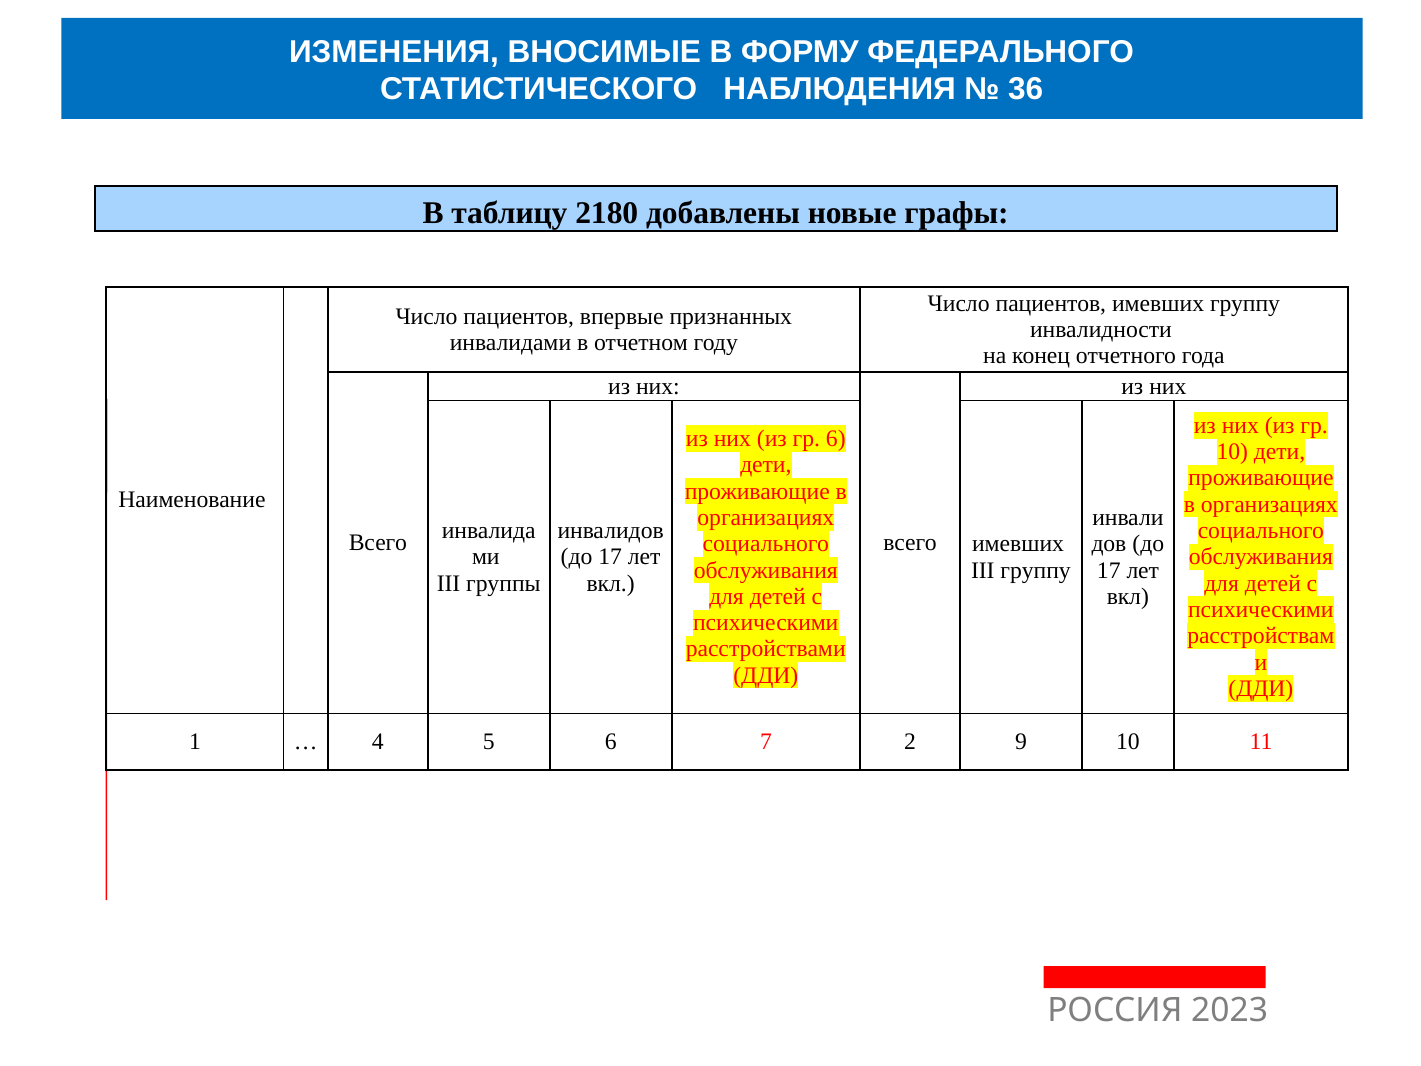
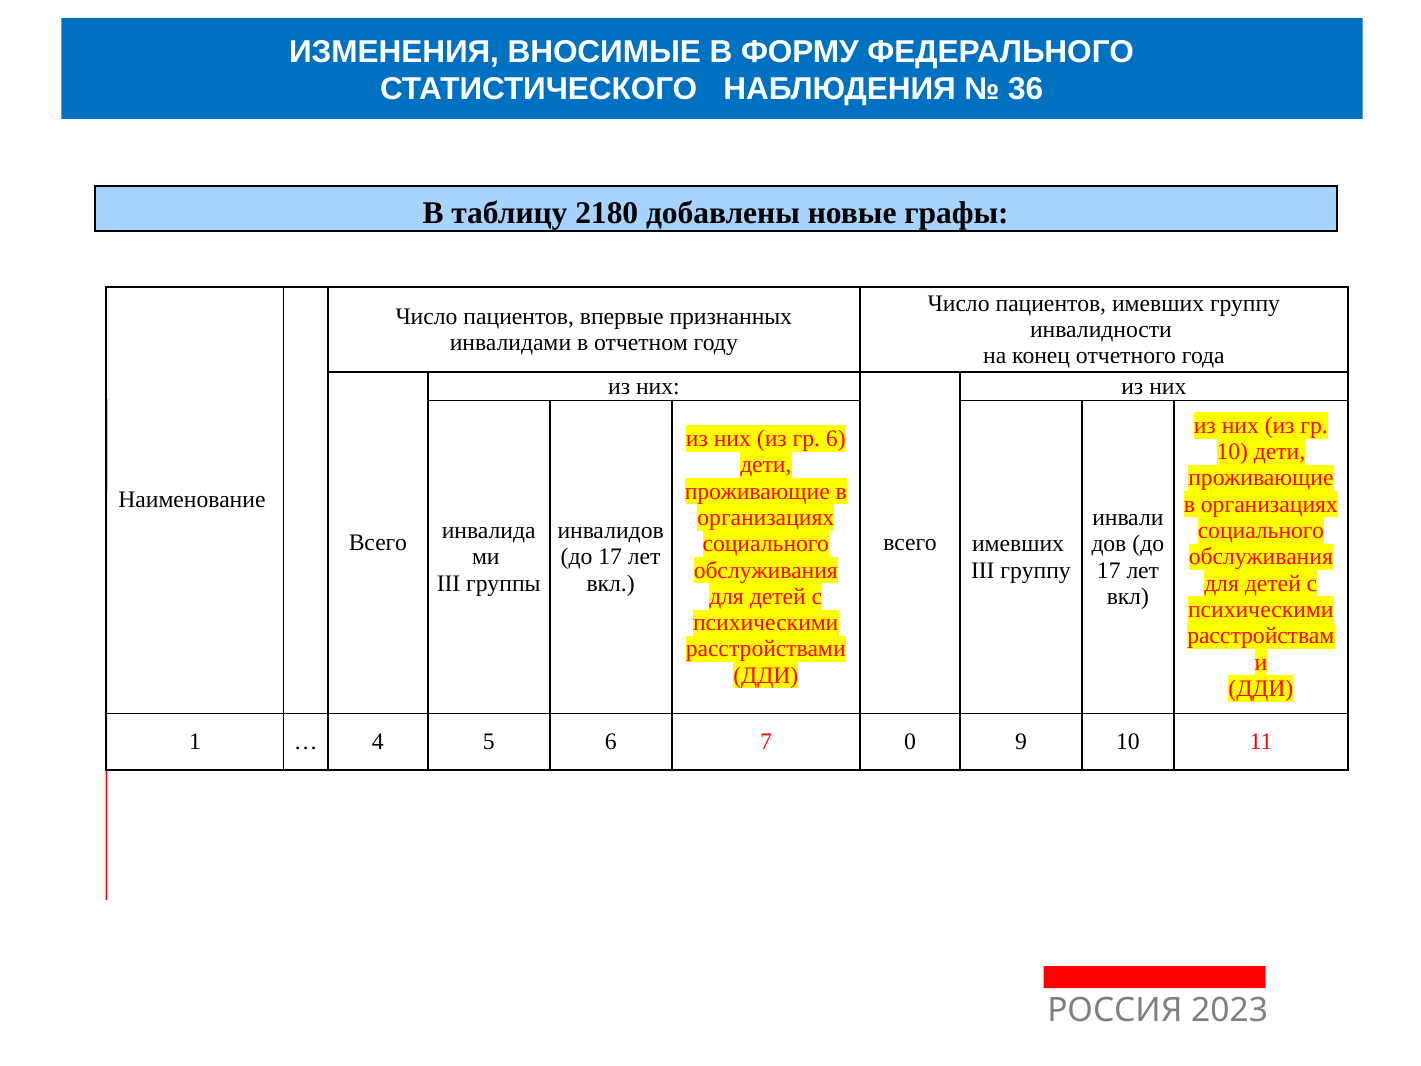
2: 2 -> 0 (910, 742)
